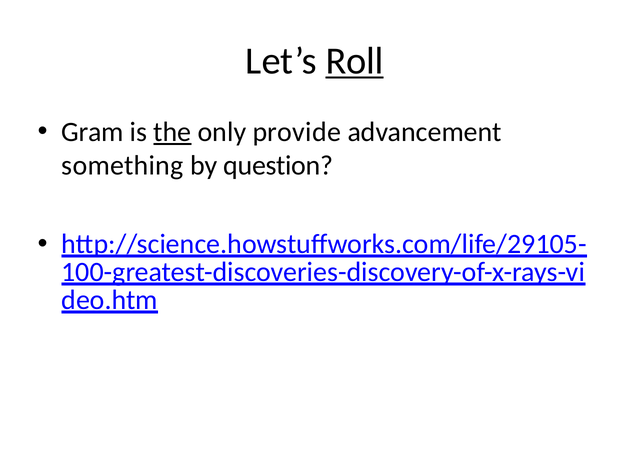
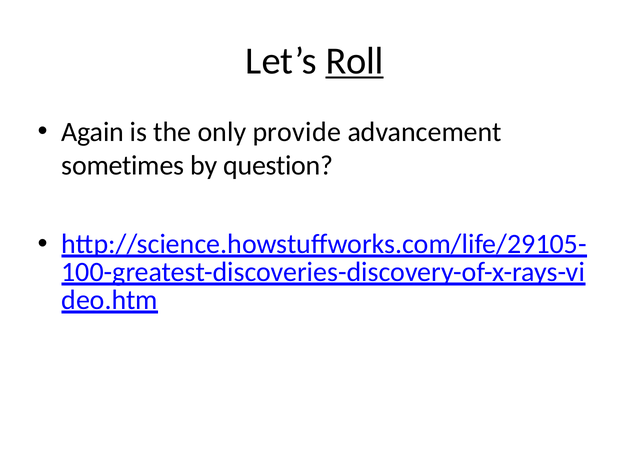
Gram: Gram -> Again (92, 132)
the underline: present -> none (172, 132)
something: something -> sometimes (123, 166)
